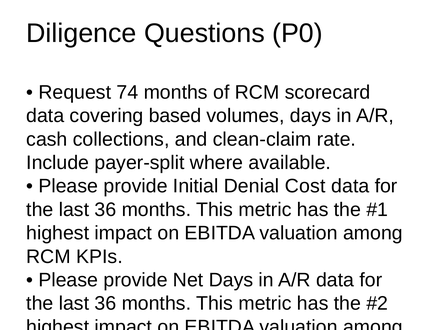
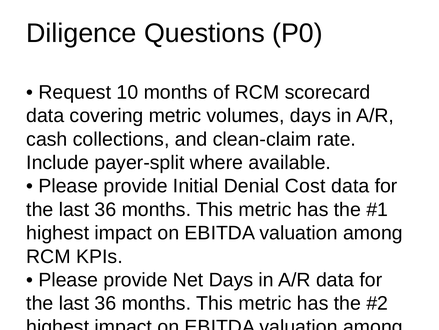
74: 74 -> 10 (127, 92)
covering based: based -> metric (175, 115)
